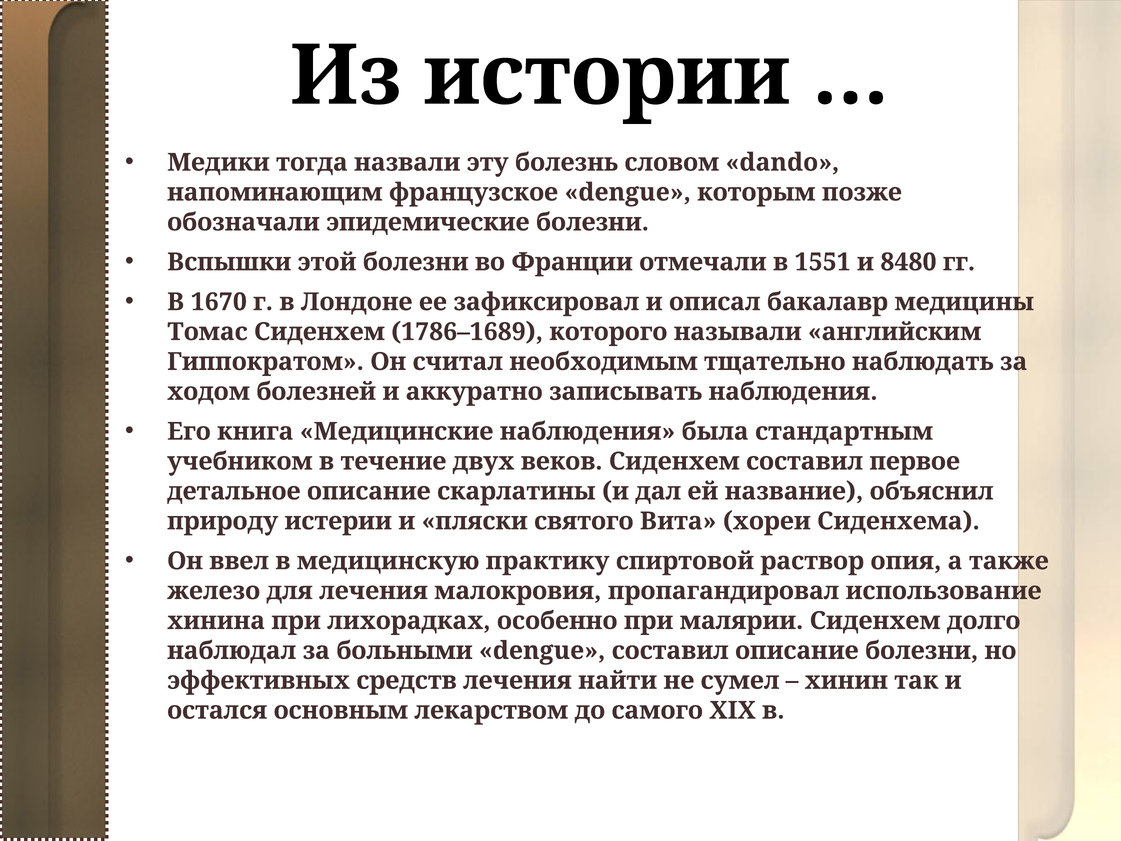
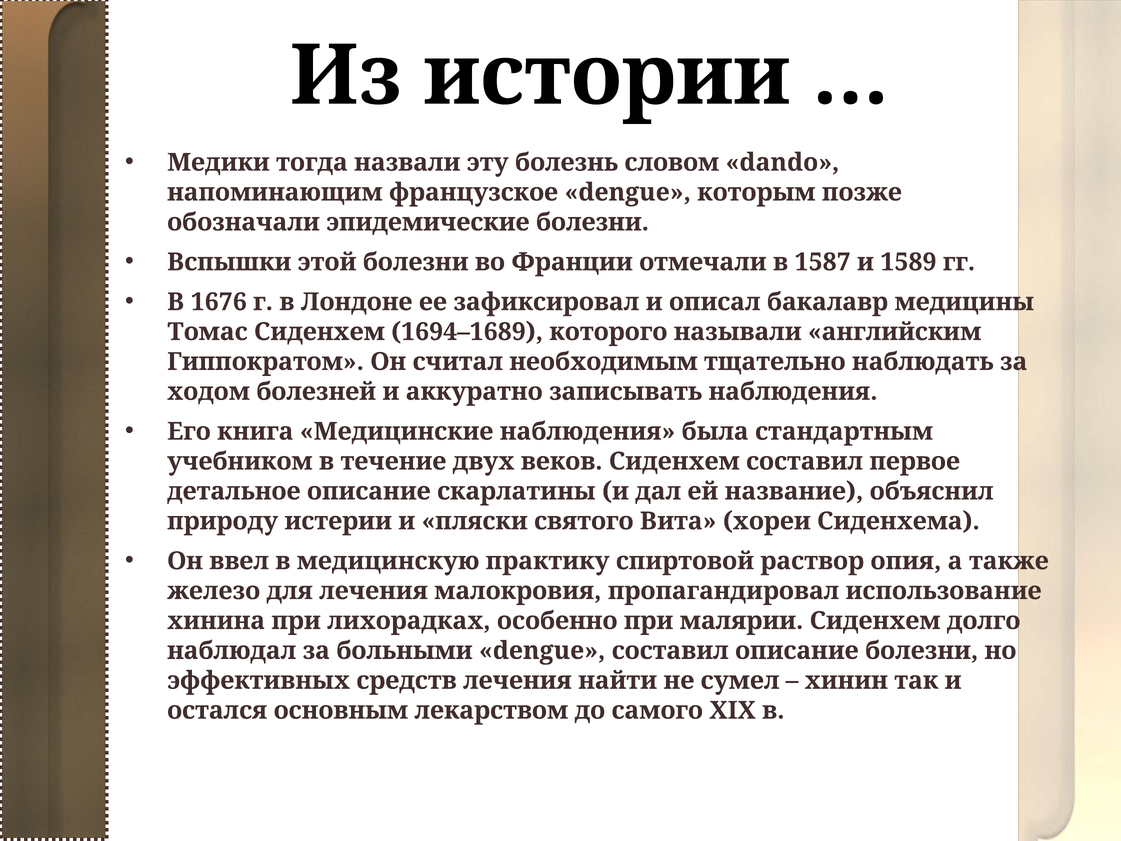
1551: 1551 -> 1587 (823, 262)
8480: 8480 -> 1589 (908, 262)
1670: 1670 -> 1676 (219, 302)
1786–1689: 1786–1689 -> 1694–1689 (467, 332)
